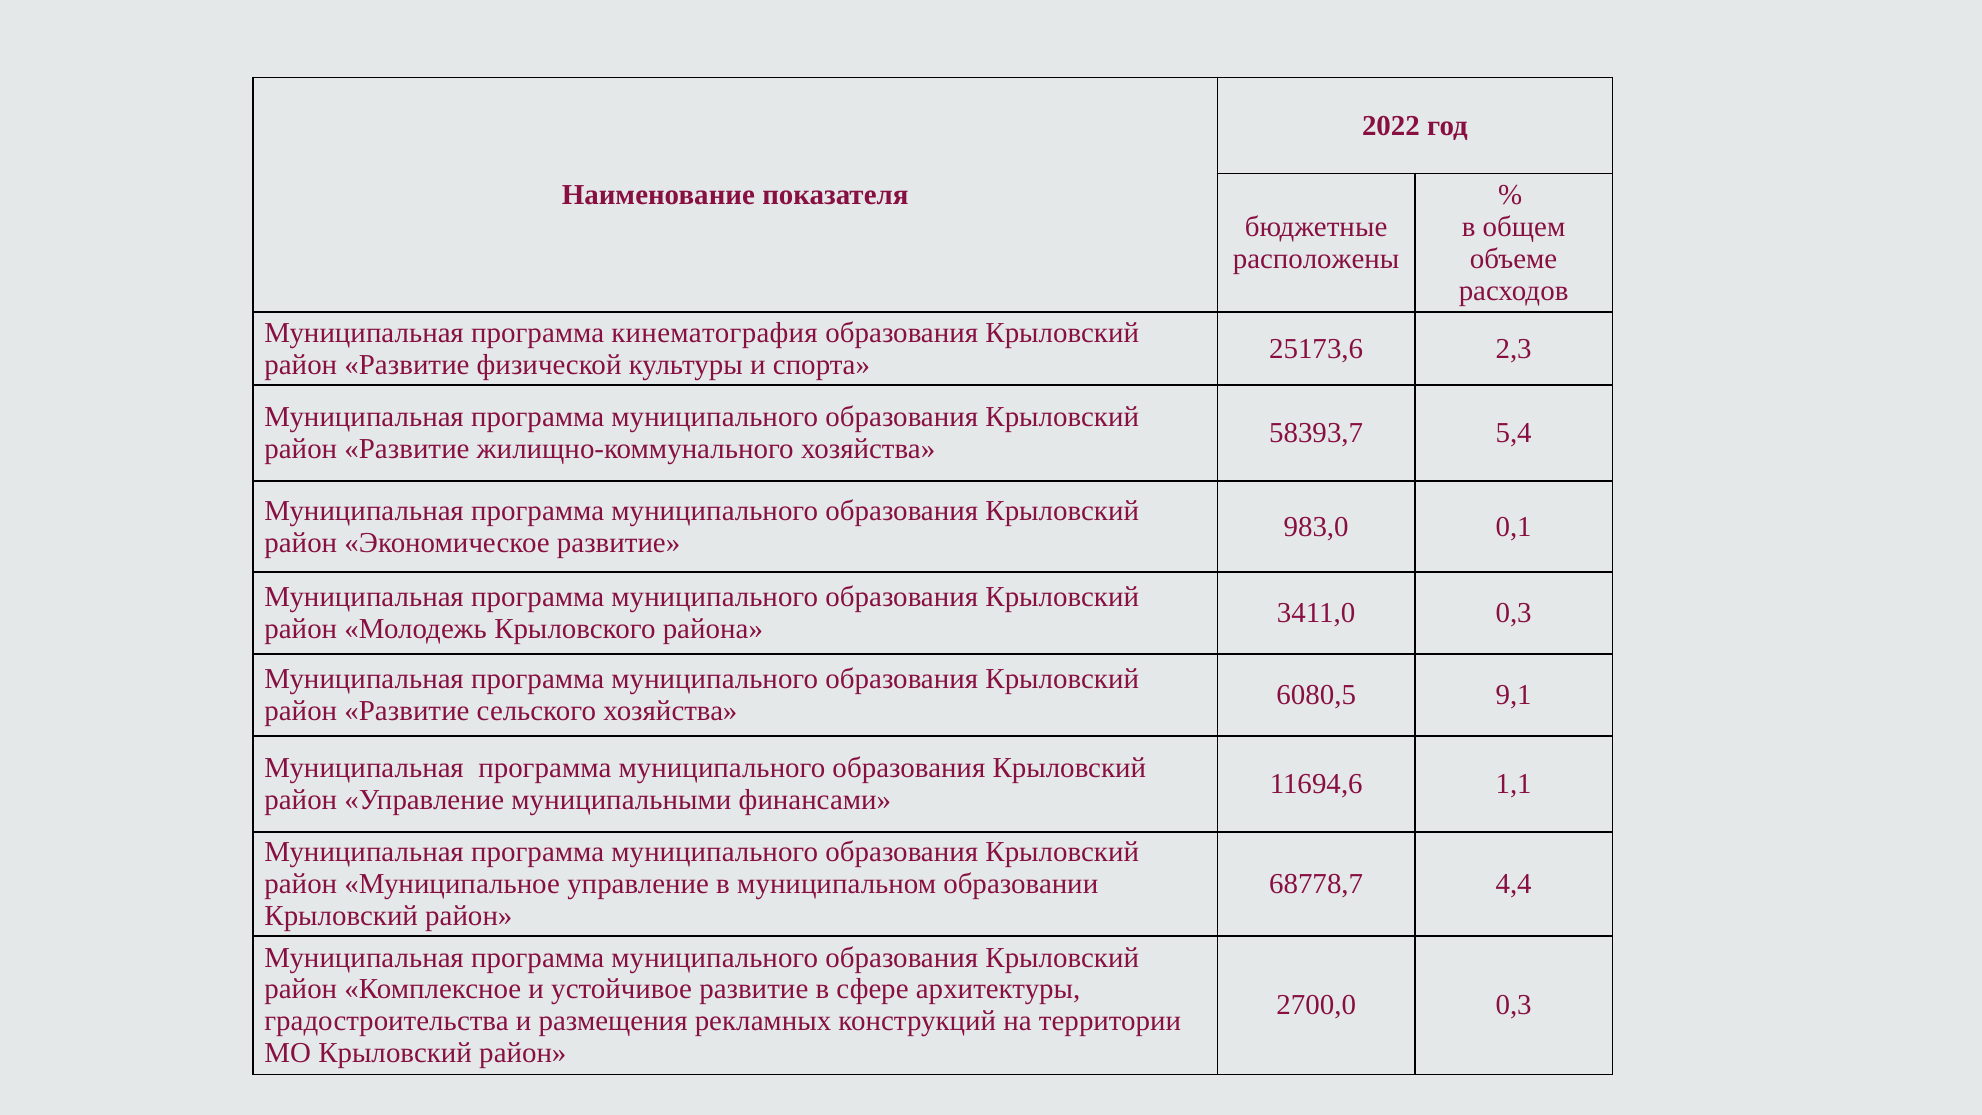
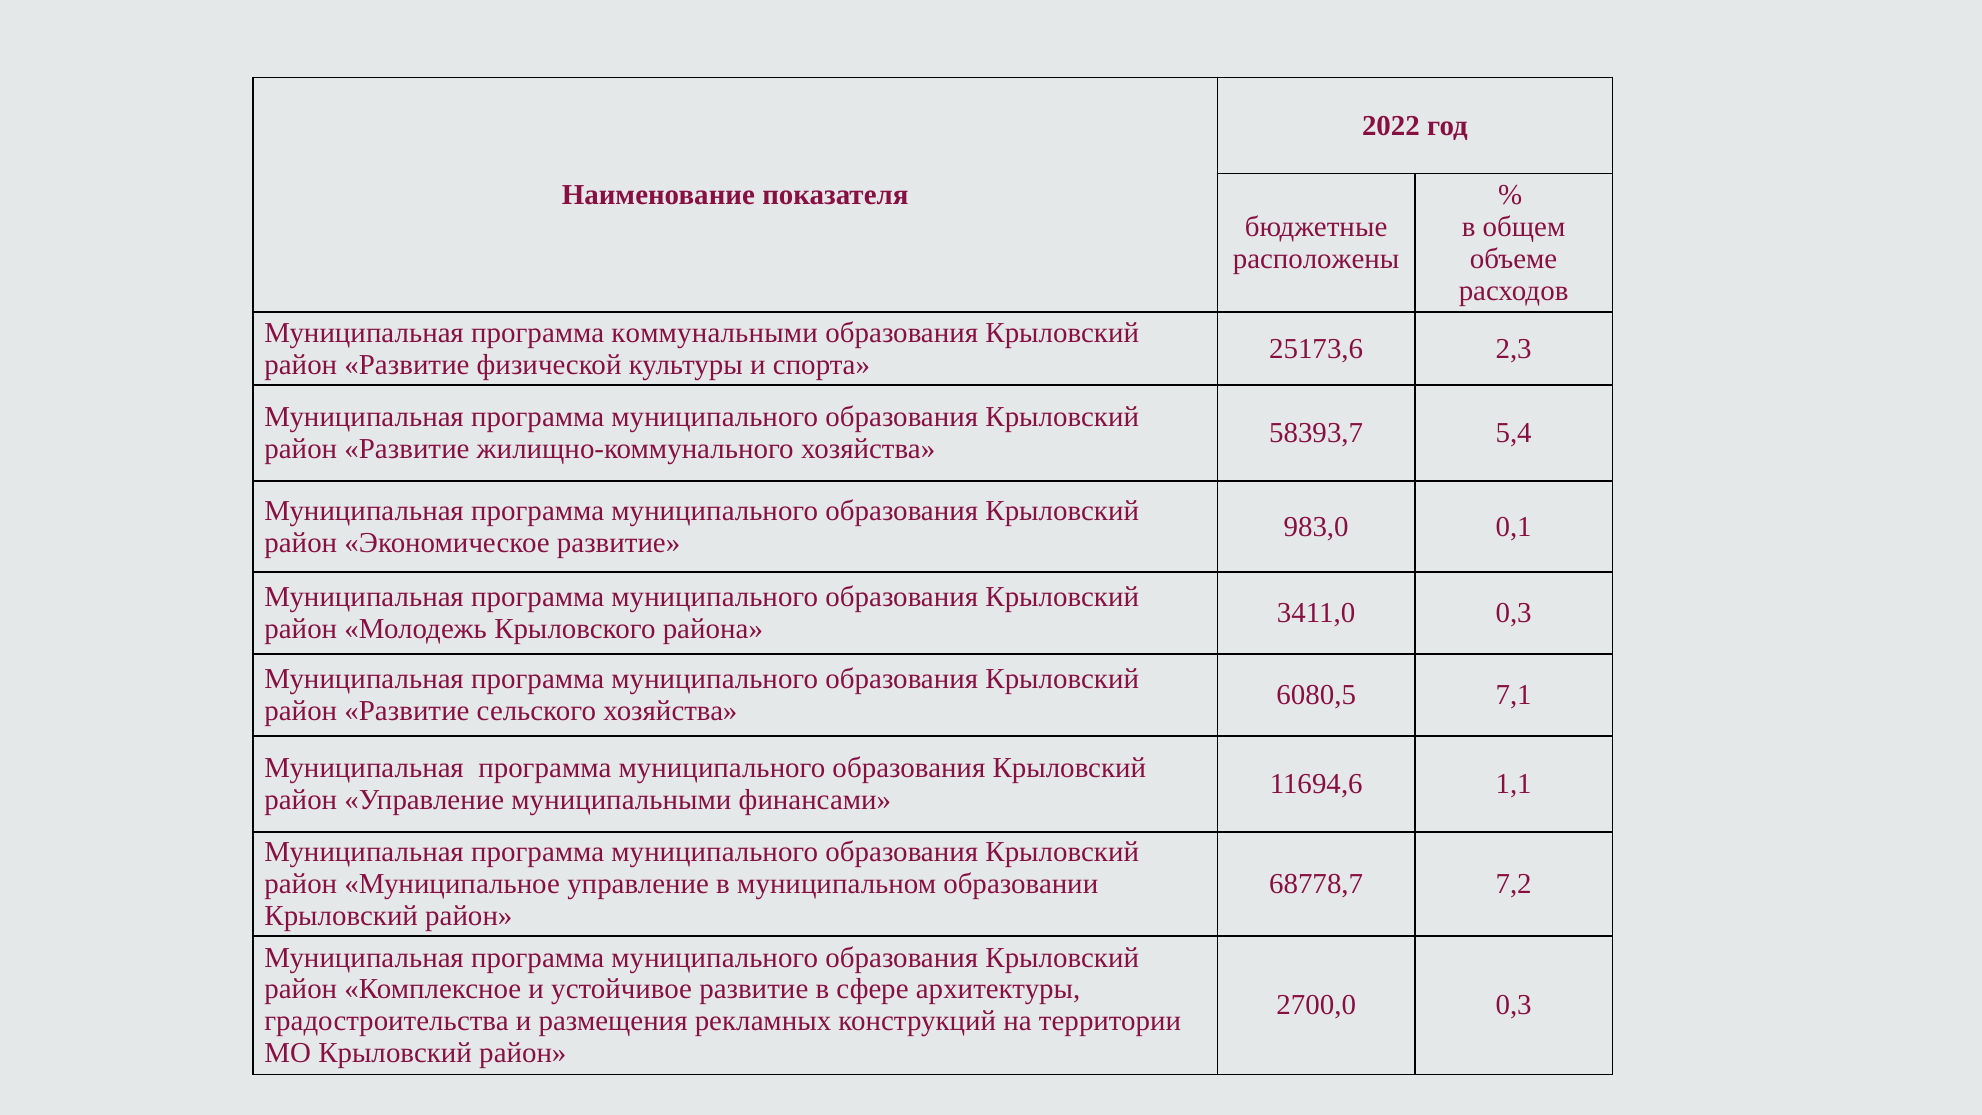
кинематография: кинематография -> коммунальными (715, 333)
9,1: 9,1 -> 7,1 (1514, 695)
4,4: 4,4 -> 7,2 (1514, 884)
